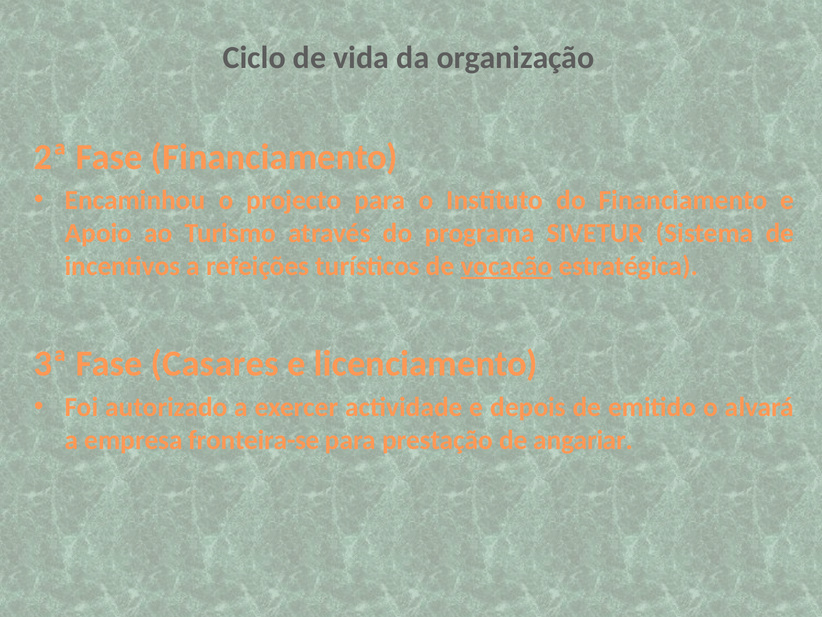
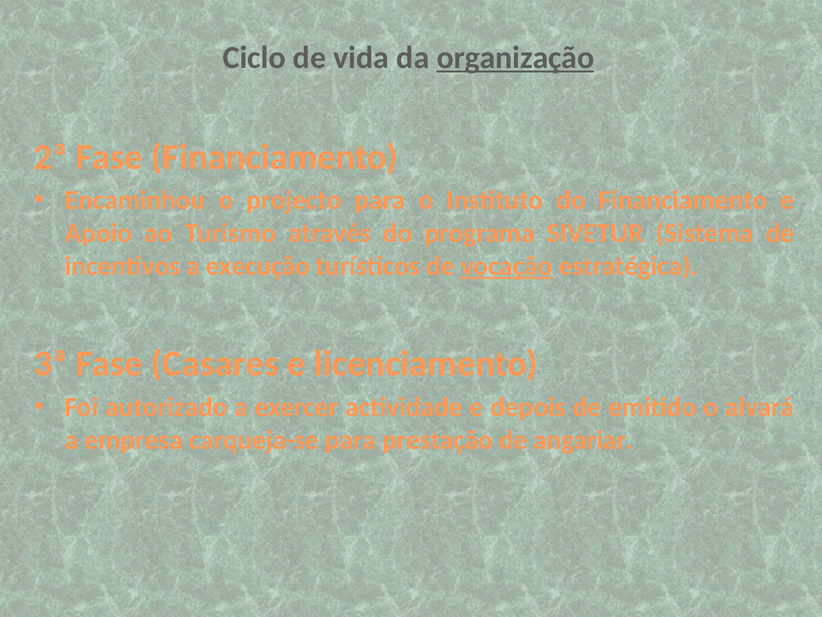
organização underline: none -> present (515, 58)
refeições: refeições -> execução (258, 266)
fronteira-se: fronteira-se -> carqueja-se (254, 440)
